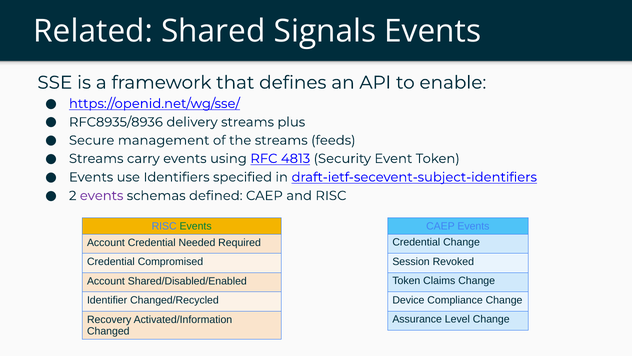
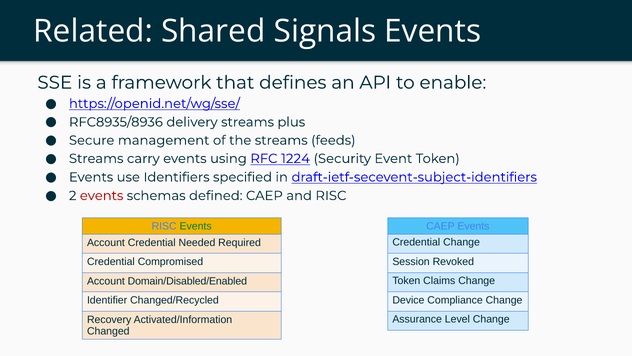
4813: 4813 -> 1224 (296, 158)
events colour: purple -> red (102, 195)
Shared/Disabled/Enabled: Shared/Disabled/Enabled -> Domain/Disabled/Enabled (187, 281)
